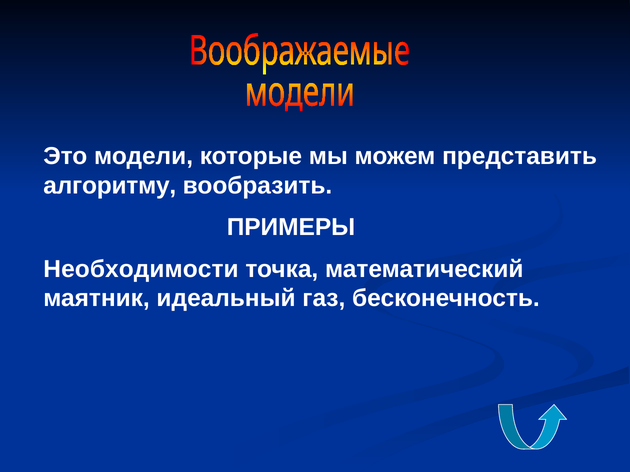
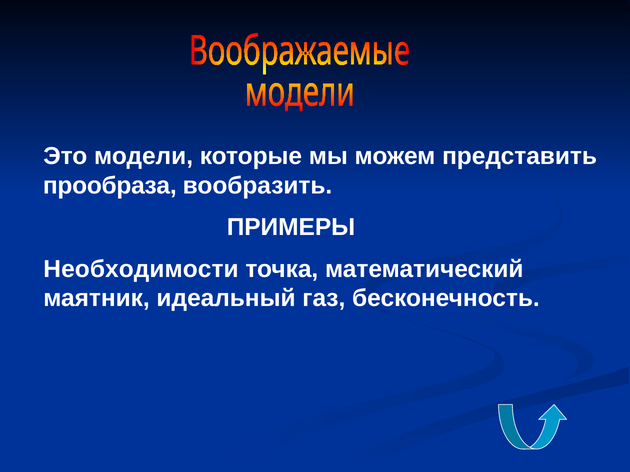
алгоритму: алгоритму -> прообраза (110, 186)
